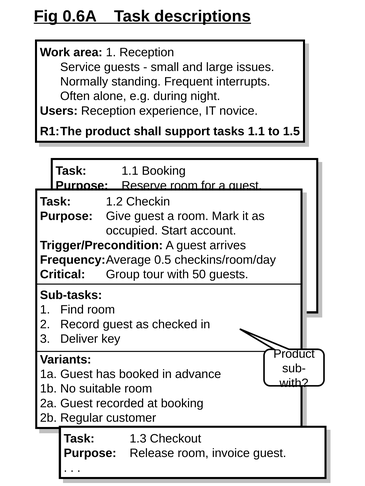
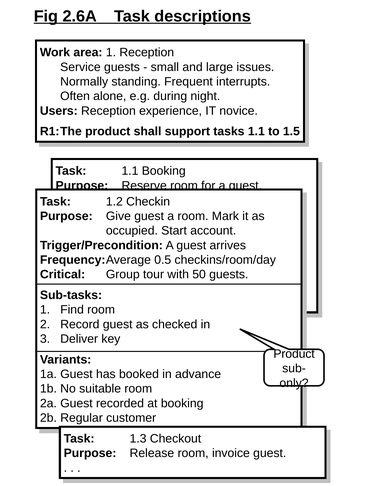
0.6A: 0.6A -> 2.6A (80, 16)
with: with -> only (294, 384)
